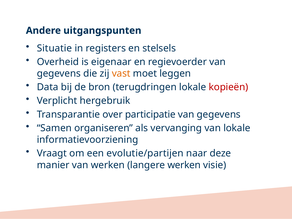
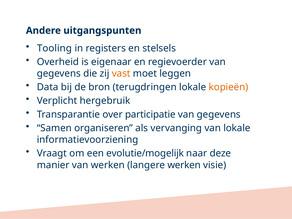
Situatie: Situatie -> Tooling (54, 48)
kopieën colour: red -> orange (228, 87)
evolutie/partijen: evolutie/partijen -> evolutie/mogelijk (145, 153)
